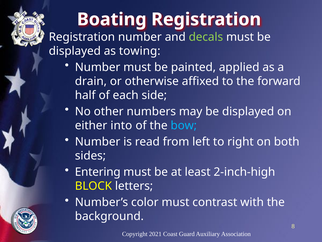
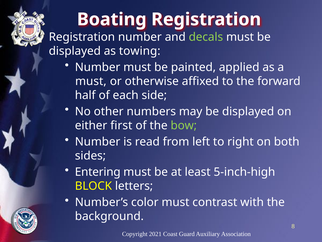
drain: drain -> must (91, 81)
into: into -> first (121, 125)
bow colour: light blue -> light green (184, 125)
2-inch-high: 2-inch-high -> 5-inch-high (244, 172)
